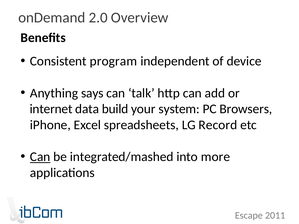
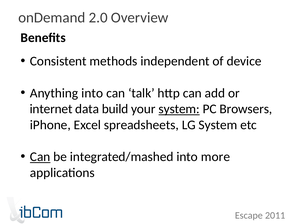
program: program -> methods (113, 61)
Anything says: says -> into (92, 93)
system underline: none -> present (179, 109)
LG Record: Record -> System (218, 125)
